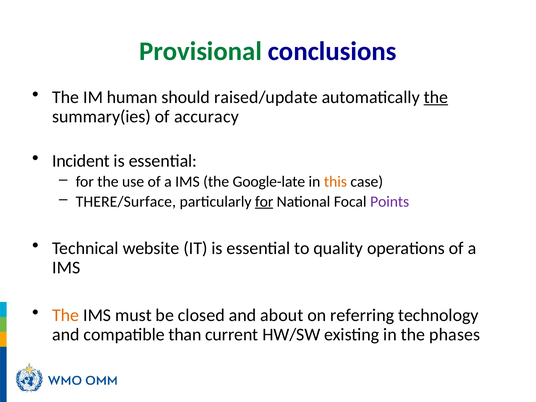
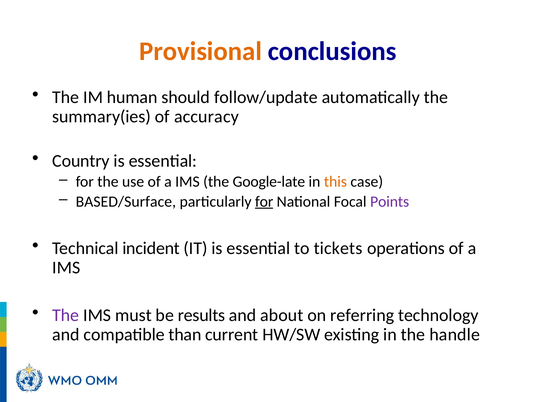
Provisional colour: green -> orange (201, 51)
raised/update: raised/update -> follow/update (266, 97)
the underline: present -> none (436, 97)
Incident: Incident -> Country (81, 161)
THERE/Surface: THERE/Surface -> BASED/Surface (126, 202)
website: website -> incident (151, 248)
quality: quality -> tickets (338, 248)
The colour: orange -> purple (66, 315)
closed: closed -> results (202, 315)
phases: phases -> handle (455, 334)
